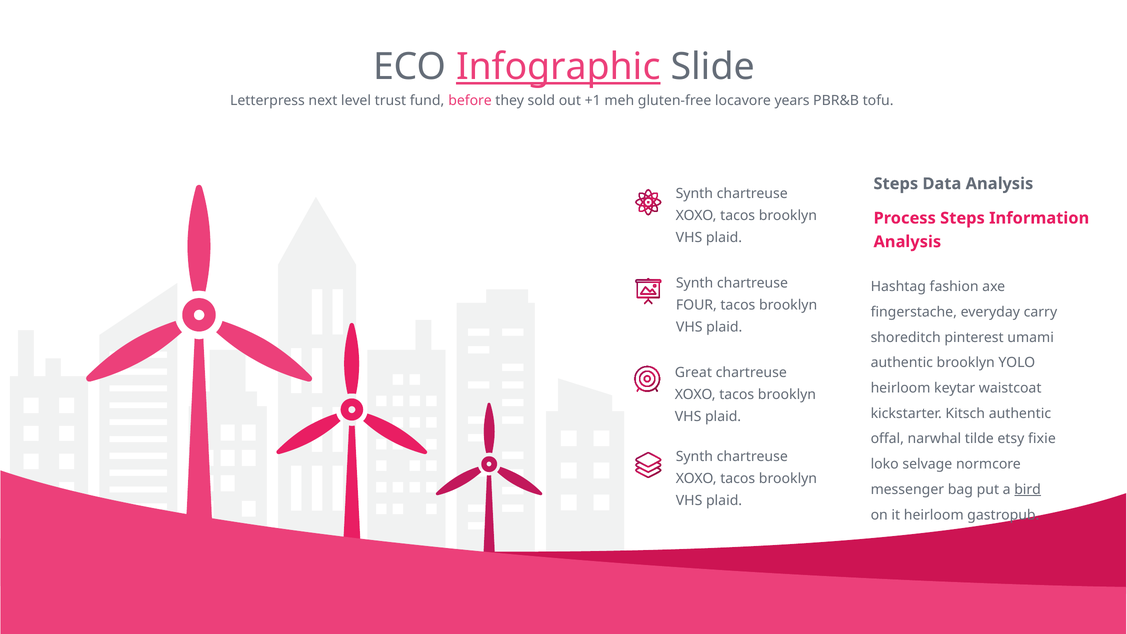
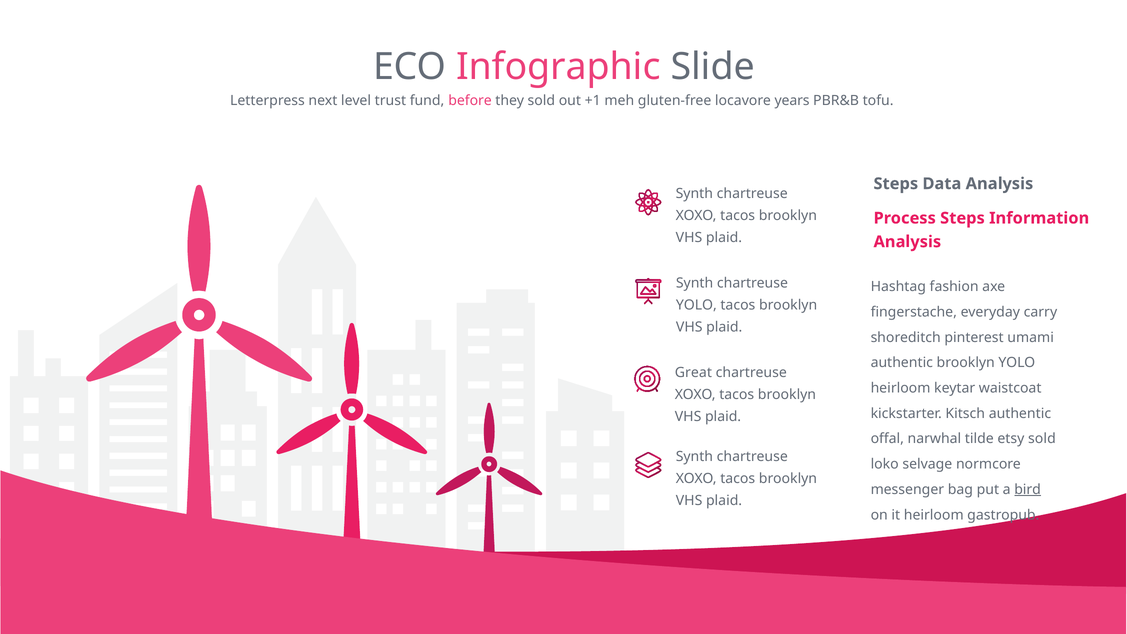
Infographic underline: present -> none (558, 67)
FOUR: FOUR -> YOLO (696, 305)
etsy fixie: fixie -> sold (1042, 439)
